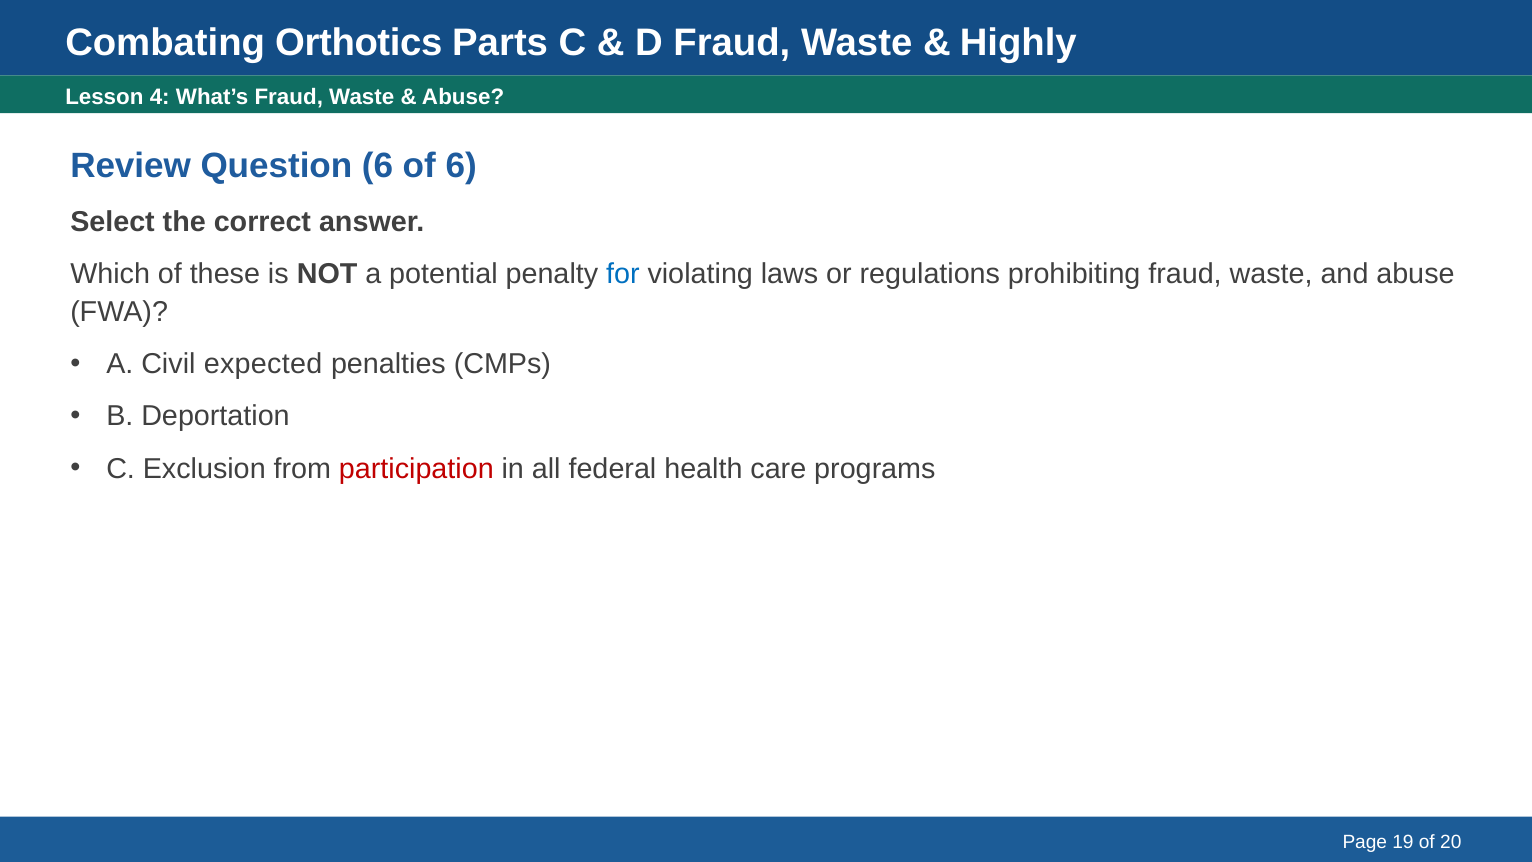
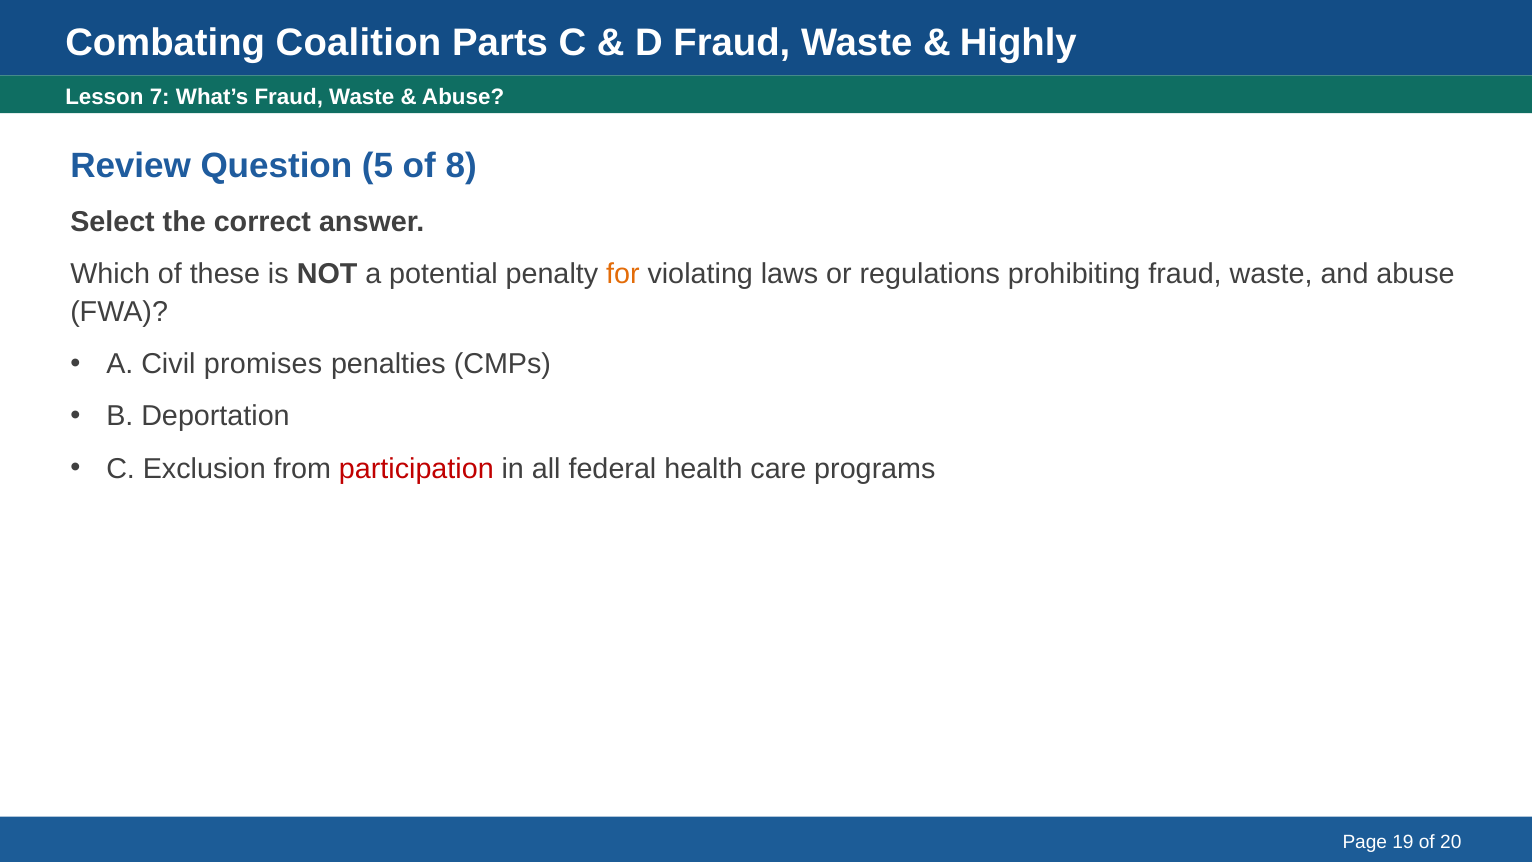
Orthotics: Orthotics -> Coalition (358, 43)
4: 4 -> 7 (160, 97)
Question 6: 6 -> 5 (378, 166)
of 6: 6 -> 8 (461, 166)
for colour: blue -> orange (623, 274)
expected: expected -> promises (263, 364)
